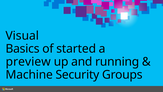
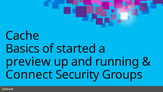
Visual: Visual -> Cache (22, 36)
Machine: Machine -> Connect (29, 74)
